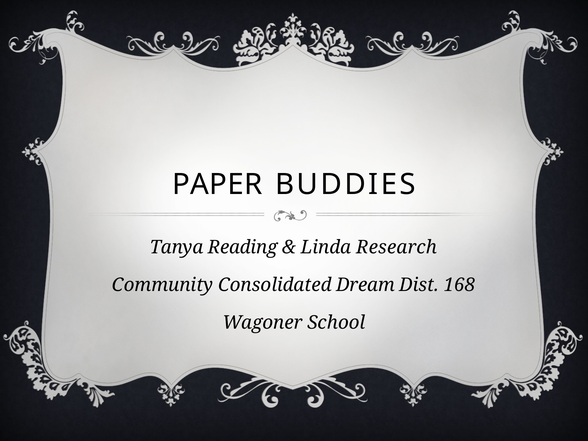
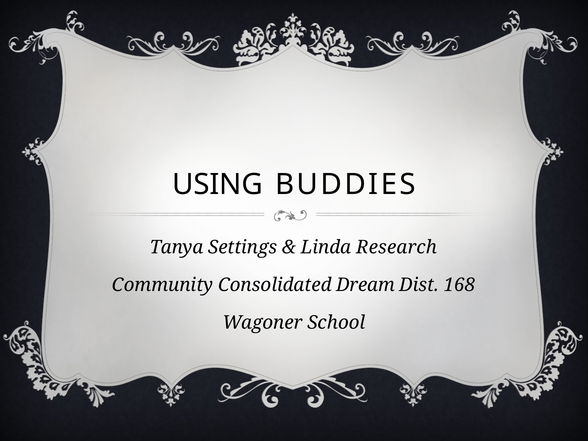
PAPER: PAPER -> USING (217, 184)
Reading: Reading -> Settings (243, 247)
